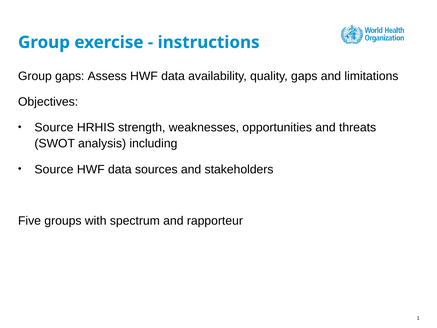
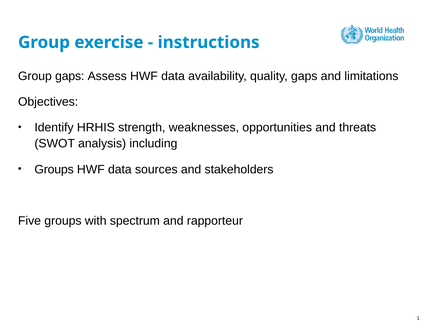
Source: Source -> Identify (54, 128)
Source: Source -> Groups (54, 169)
